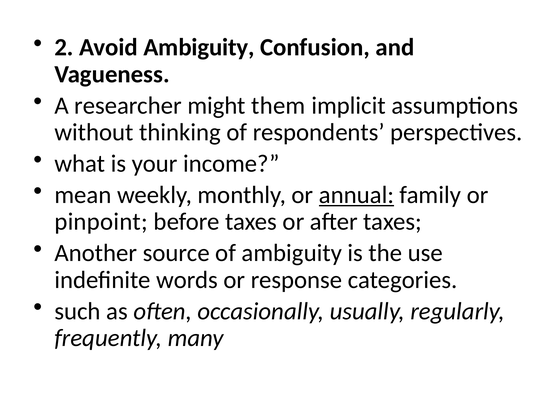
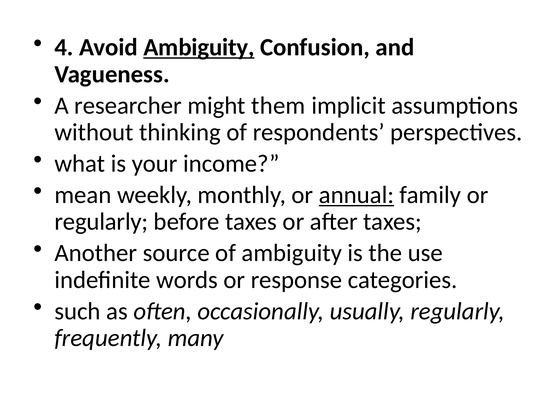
2: 2 -> 4 (64, 47)
Ambiguity underline: none -> present (199, 47)
pinpoint: pinpoint -> regularly (101, 221)
